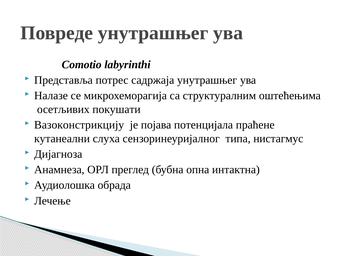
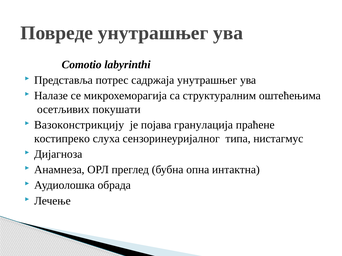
потенцијала: потенцијала -> гранулација (203, 125)
кутанеални: кутанеални -> костипреко (62, 139)
